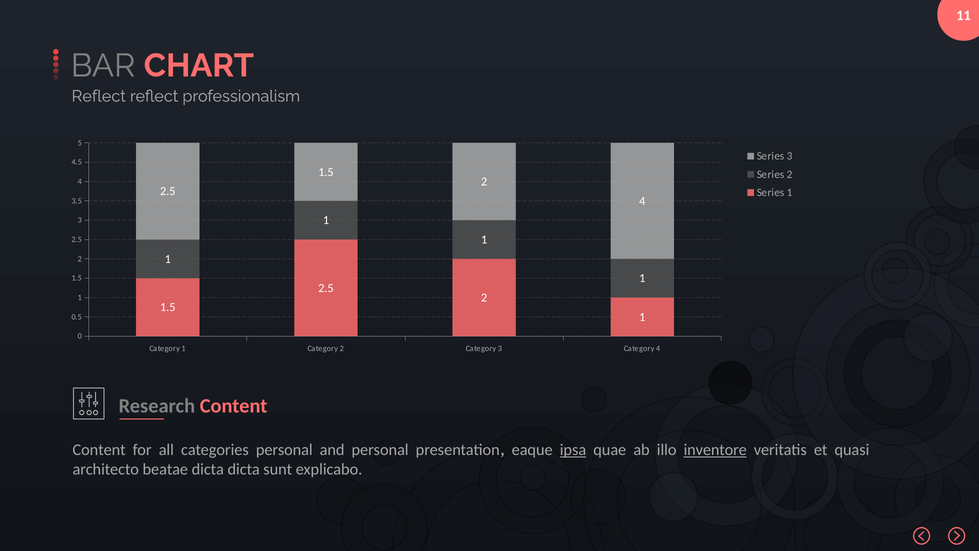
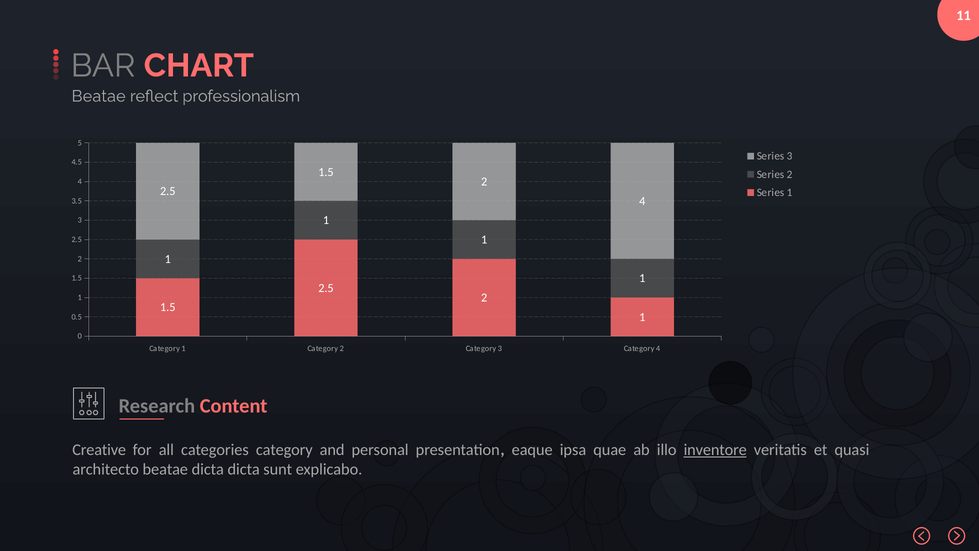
Reflect: Reflect -> Beatae (99, 96)
Content: Content -> Creative (99, 450)
categories personal: personal -> category (284, 450)
ipsa underline: present -> none (573, 450)
